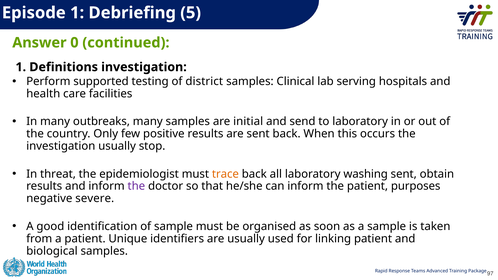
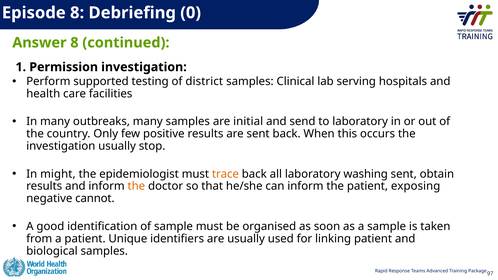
Episode 1: 1 -> 8 (77, 13)
5: 5 -> 0 (191, 13)
Answer 0: 0 -> 8 (74, 43)
Definitions: Definitions -> Permission (64, 67)
threat: threat -> might (58, 174)
the colour: purple -> orange (136, 186)
purposes: purposes -> exposing (416, 186)
severe: severe -> cannot (95, 199)
